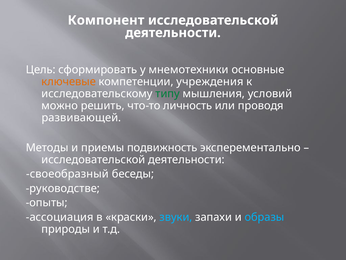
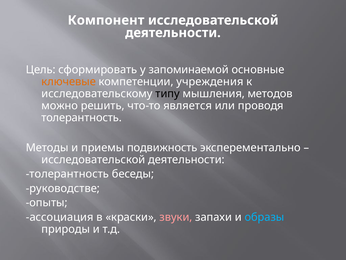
мнемотехники: мнемотехники -> запоминаемой (189, 70)
типу colour: green -> black (168, 94)
условий: условий -> методов (270, 94)
личность: личность -> является (188, 105)
развивающей: развивающей -> толерантность (82, 117)
своеобразный: своеобразный -> толерантность (67, 174)
звуки colour: light blue -> pink (176, 217)
